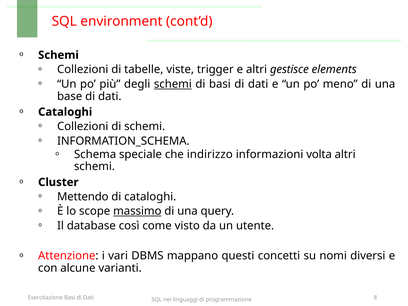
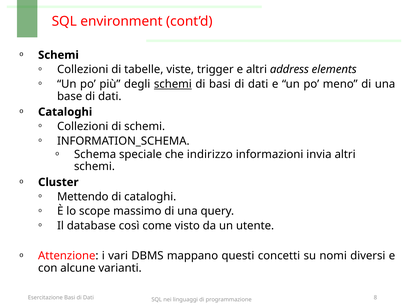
gestisce: gestisce -> address (289, 70)
volta: volta -> invia (319, 154)
massimo underline: present -> none (137, 211)
